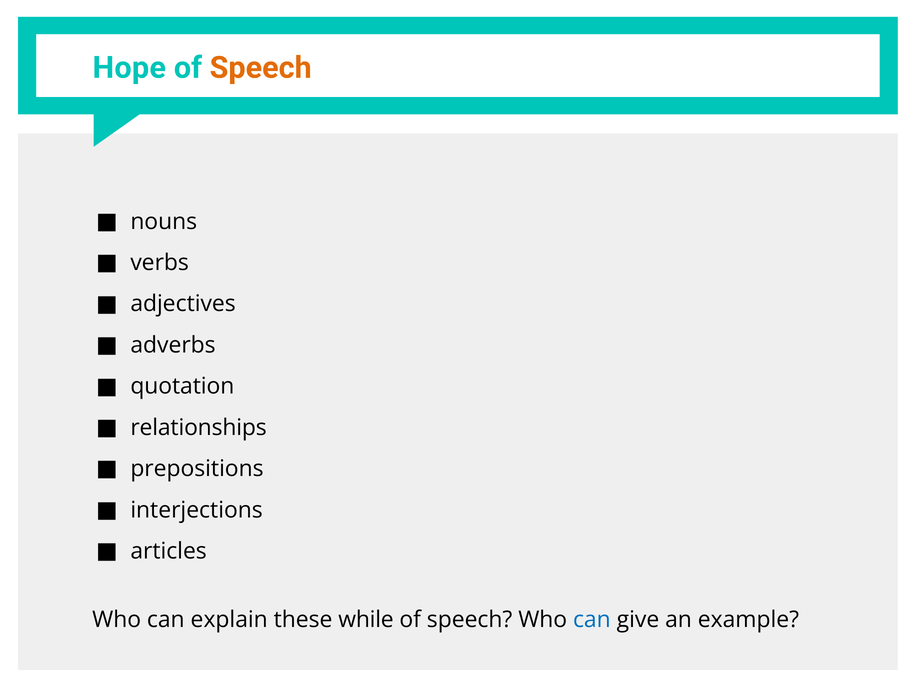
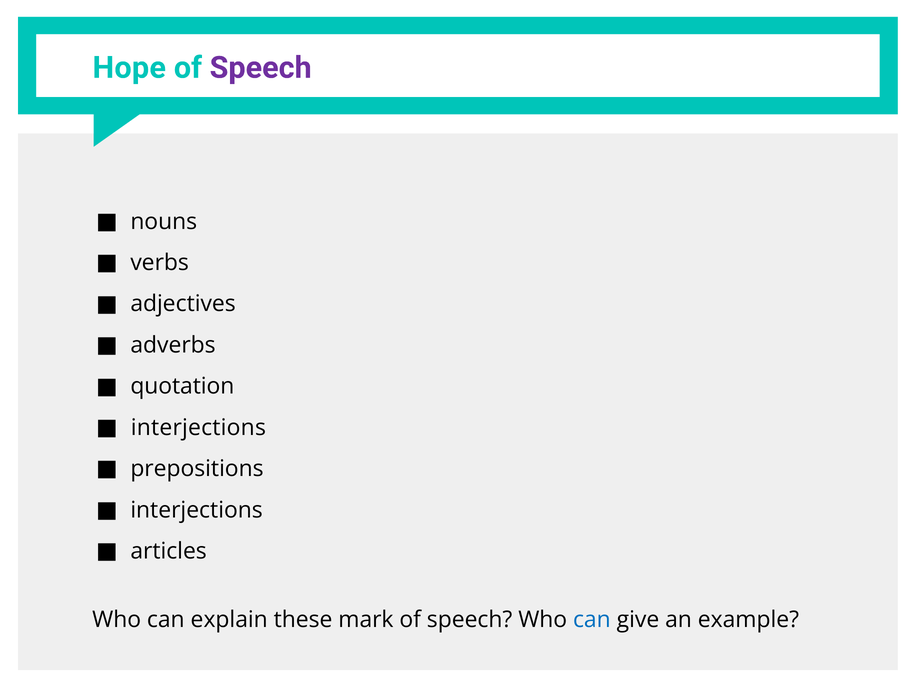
Speech colour: orange -> purple (261, 68)
relationships: relationships -> interjections (198, 428)
while: while -> mark (366, 620)
